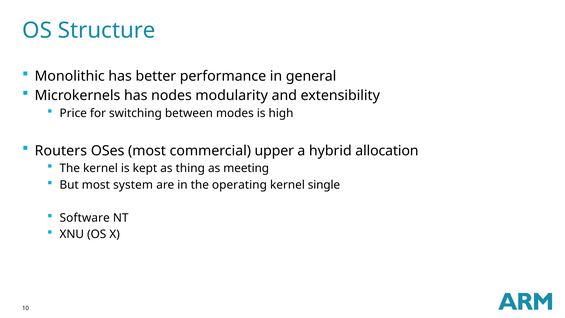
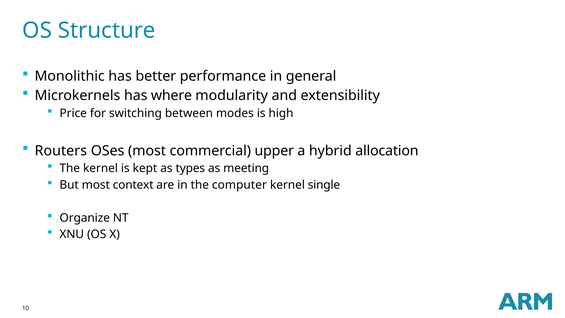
nodes: nodes -> where (172, 96)
thing: thing -> types (190, 168)
system: system -> context (133, 185)
operating: operating -> computer (239, 185)
Software: Software -> Organize (85, 218)
